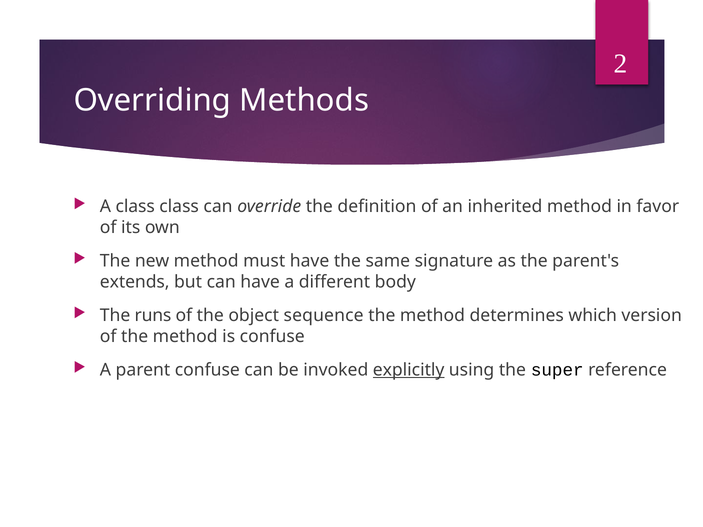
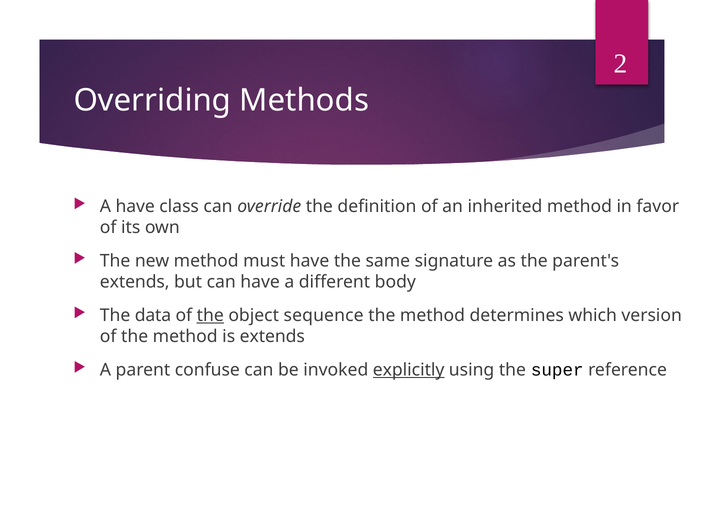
A class: class -> have (135, 207)
runs: runs -> data (153, 316)
the underline: none -> present (210, 316)
is confuse: confuse -> extends (272, 337)
